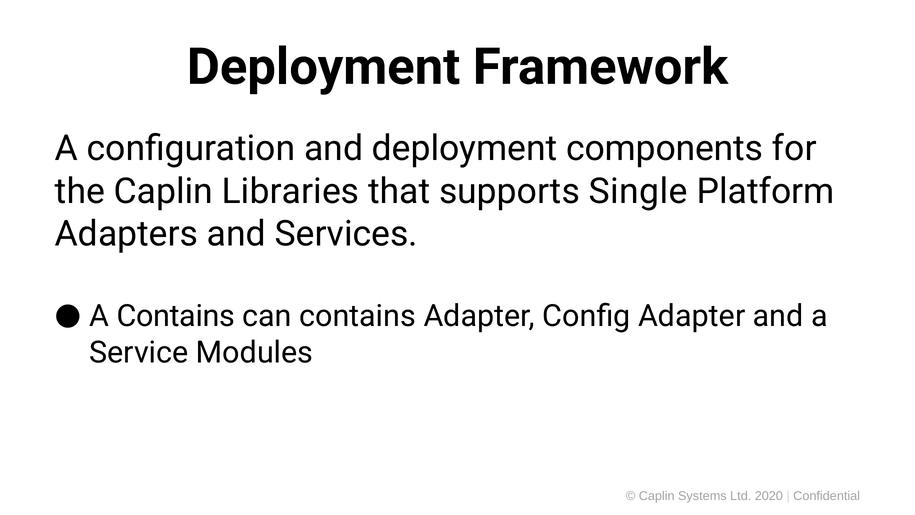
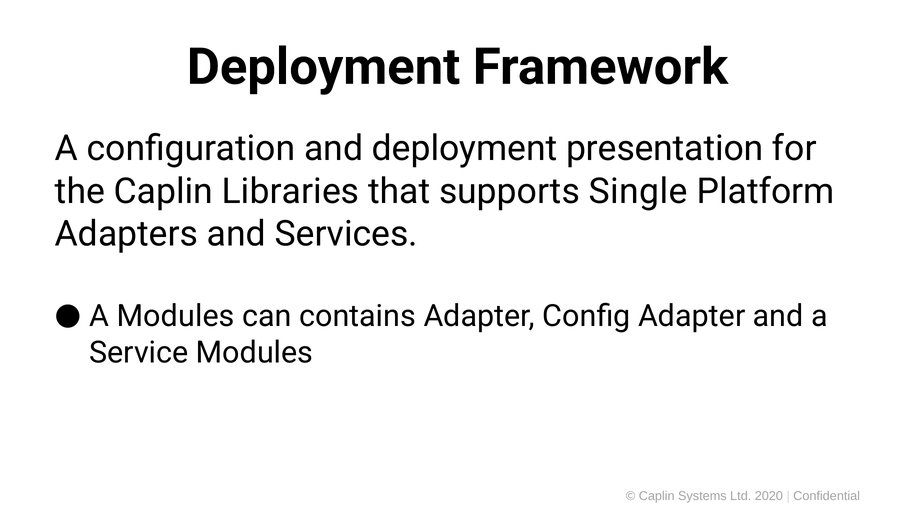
components: components -> presentation (665, 149)
A Contains: Contains -> Modules (176, 316)
